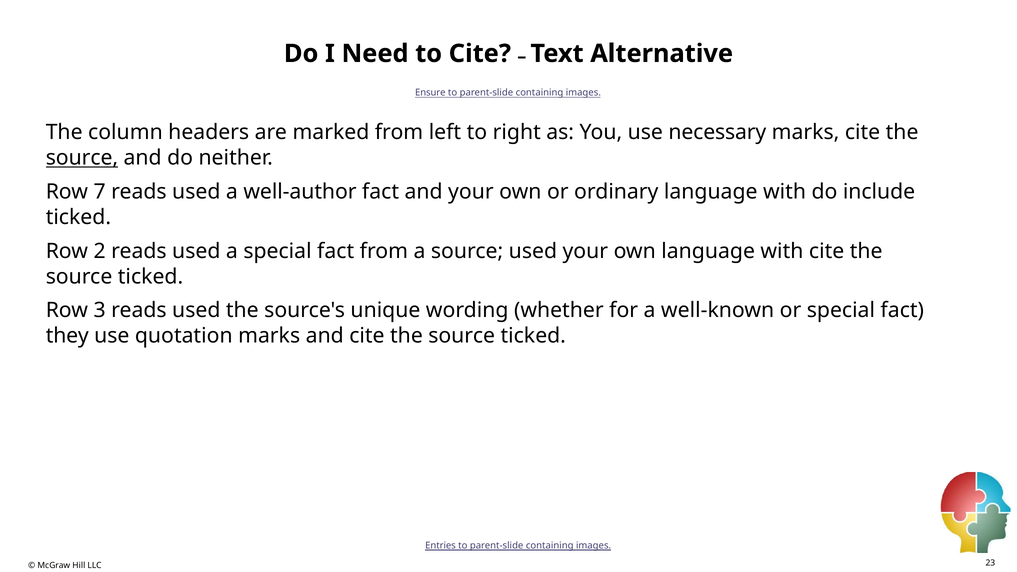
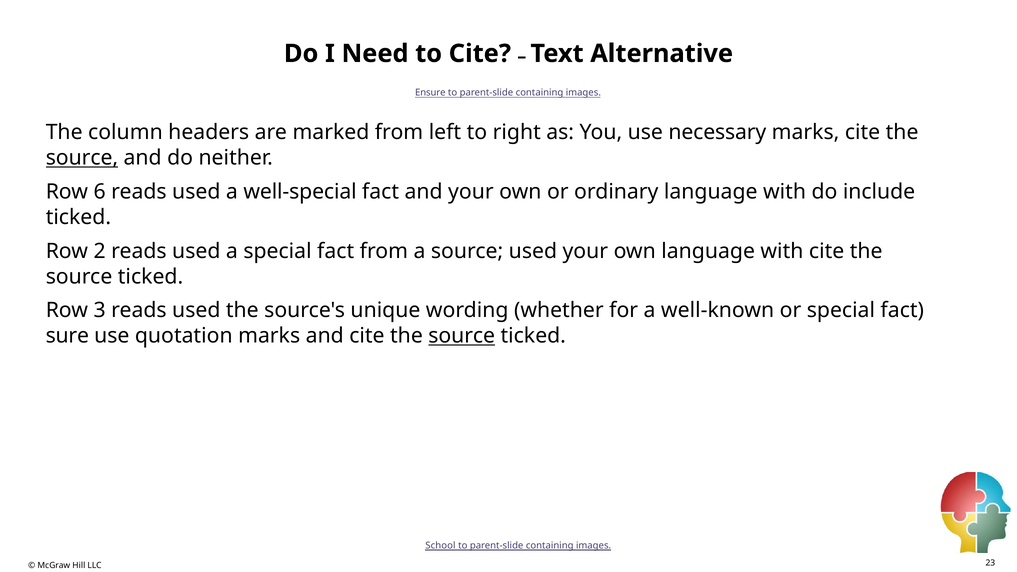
7: 7 -> 6 (100, 192)
well-author: well-author -> well-special (300, 192)
they: they -> sure (67, 336)
source underline: none -> present (462, 336)
Entries: Entries -> School (440, 546)
